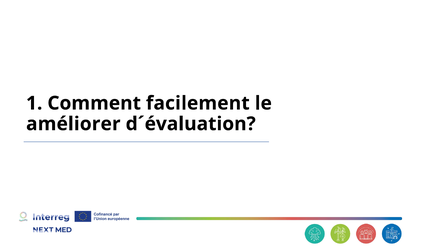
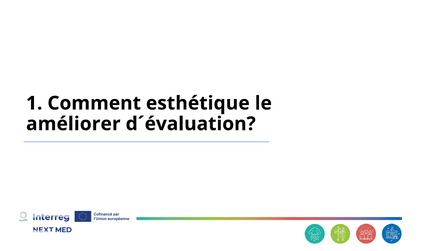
facilement: facilement -> esthétique (198, 103)
